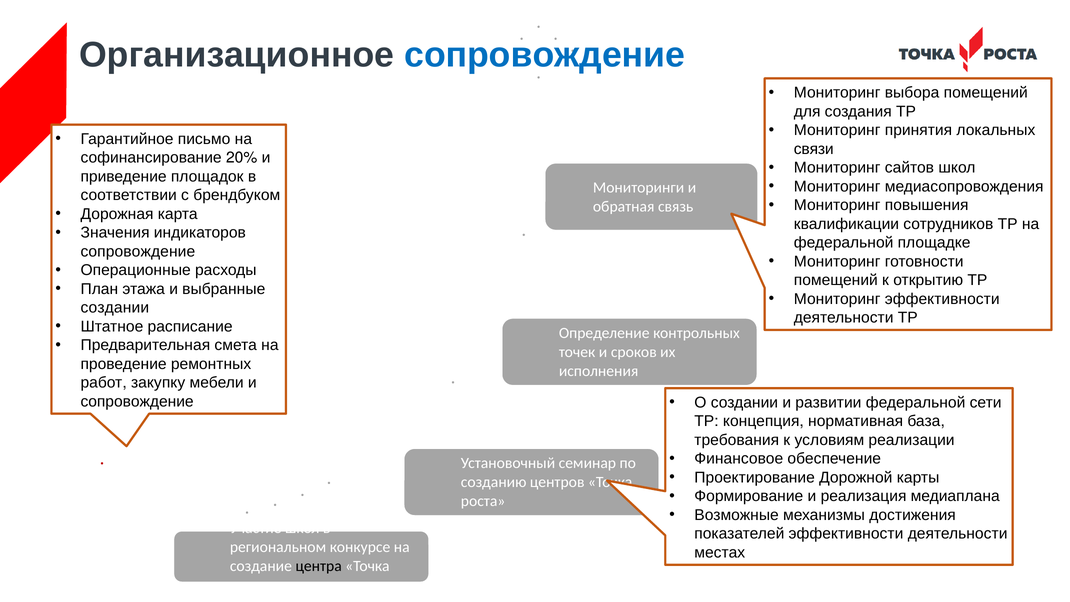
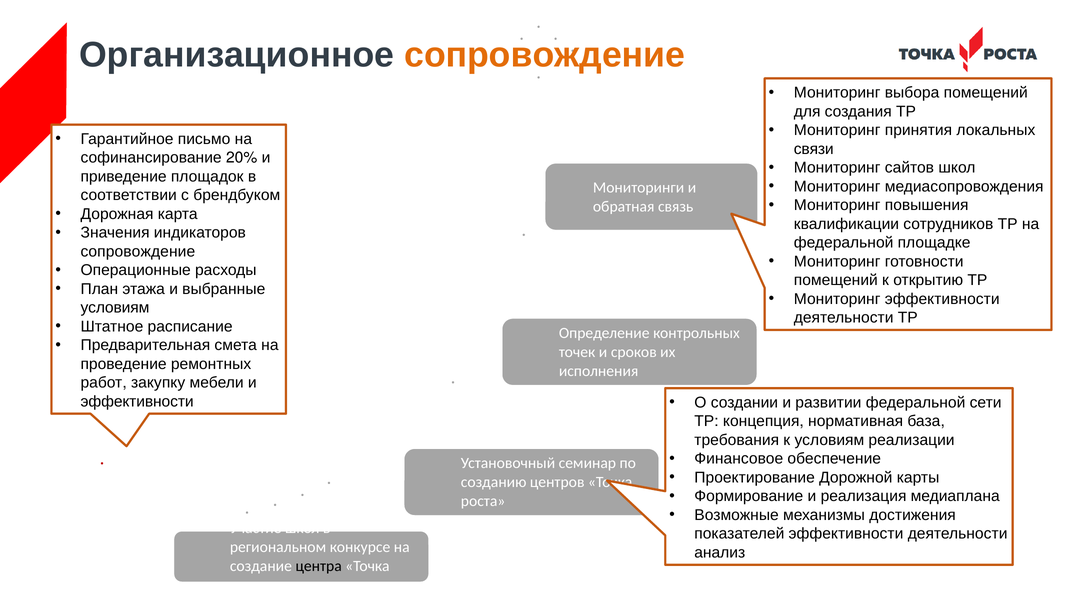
сопровождение colour: blue -> orange (545, 55)
создании: создании -> условиям (115, 308)
сопровождение: сопровождение -> эффективности (137, 401)
местах: местах -> анализ (720, 552)
